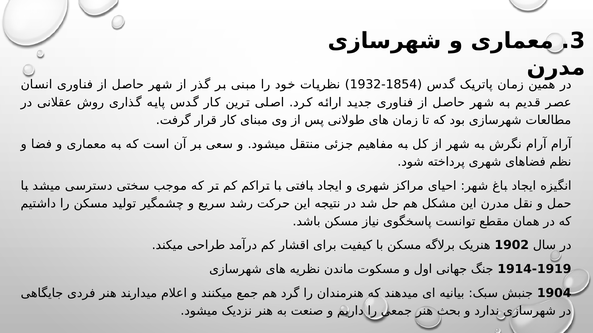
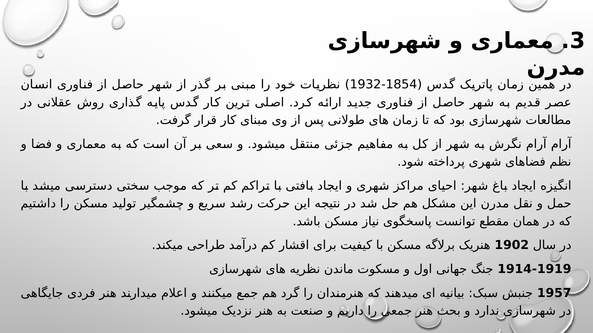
1904: 1904 -> 1957 (554, 294)
